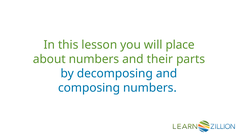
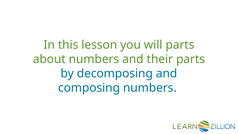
will place: place -> parts (180, 45)
